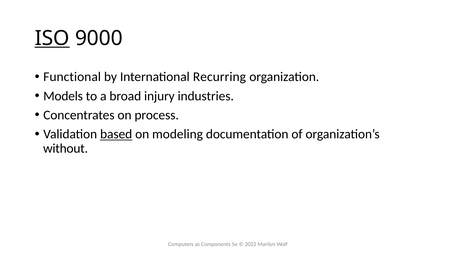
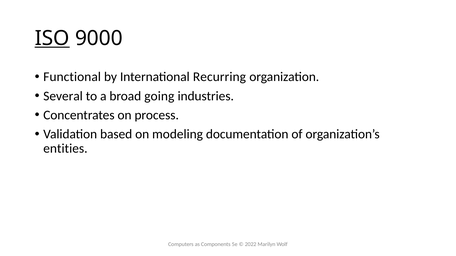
Models: Models -> Several (63, 96)
injury: injury -> going (159, 96)
based underline: present -> none (116, 134)
without: without -> entities (65, 149)
